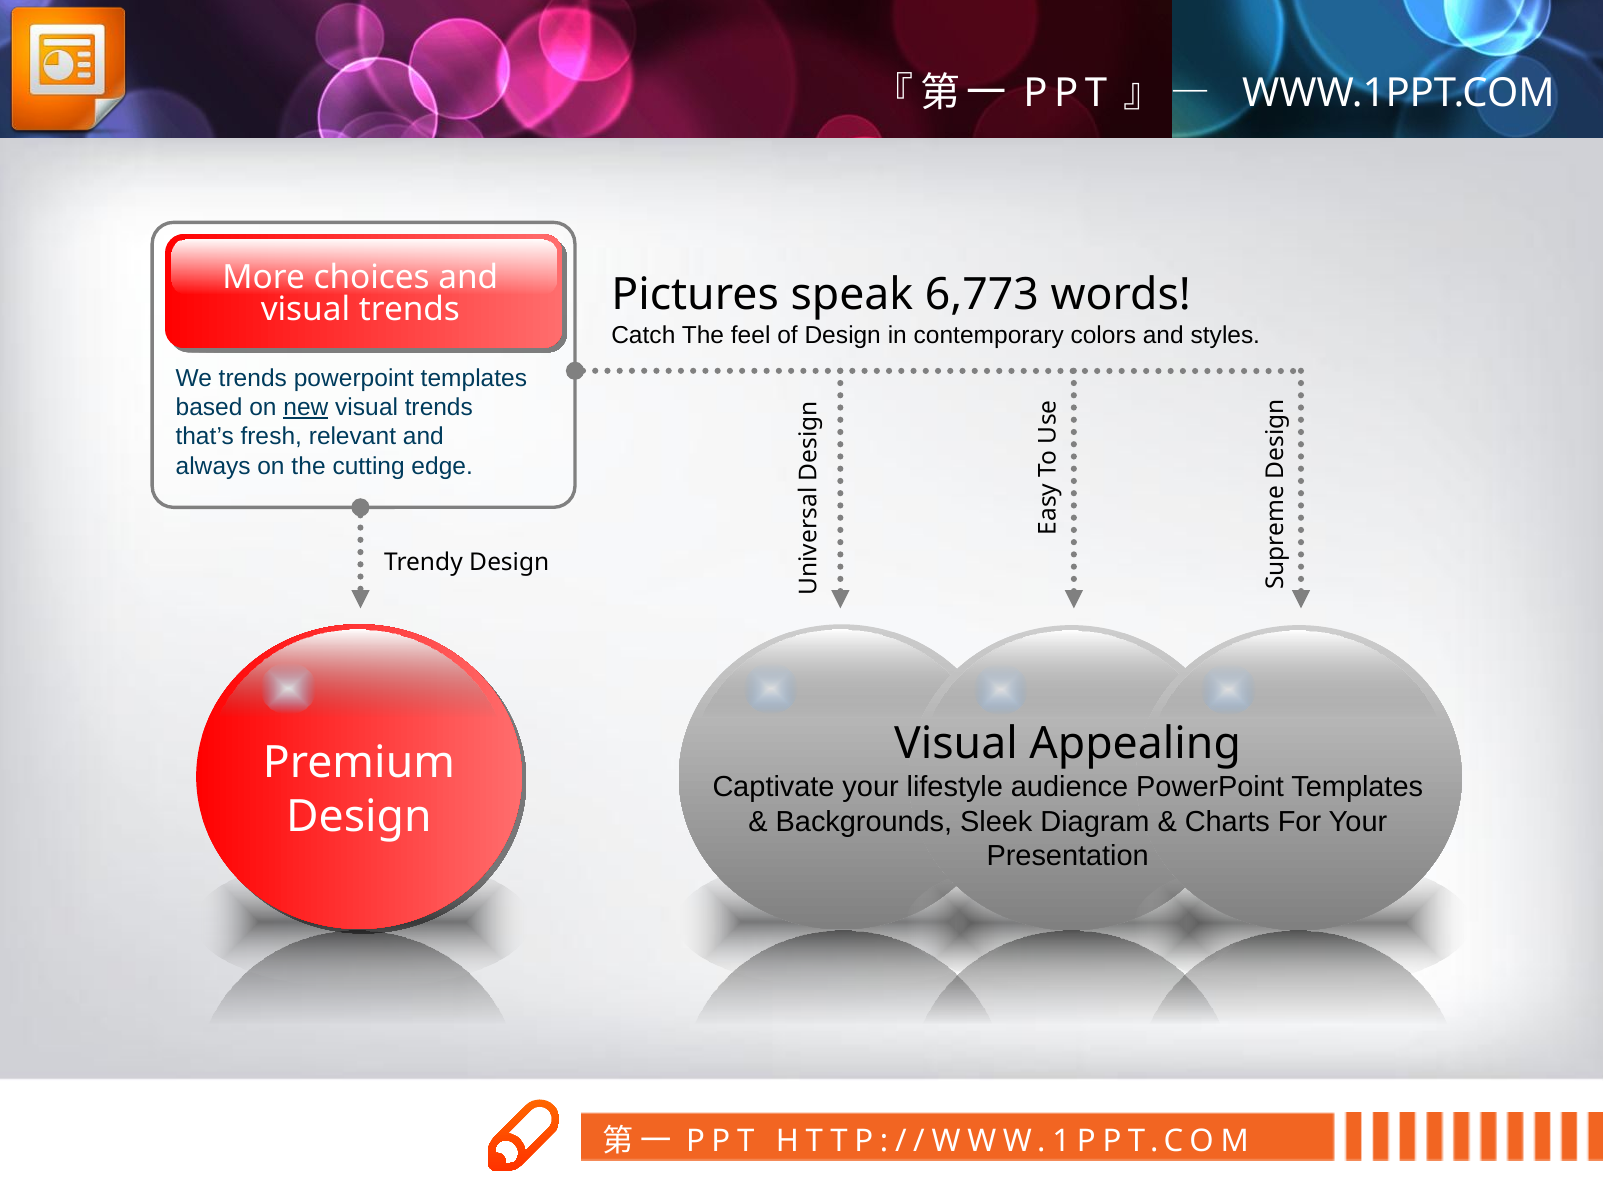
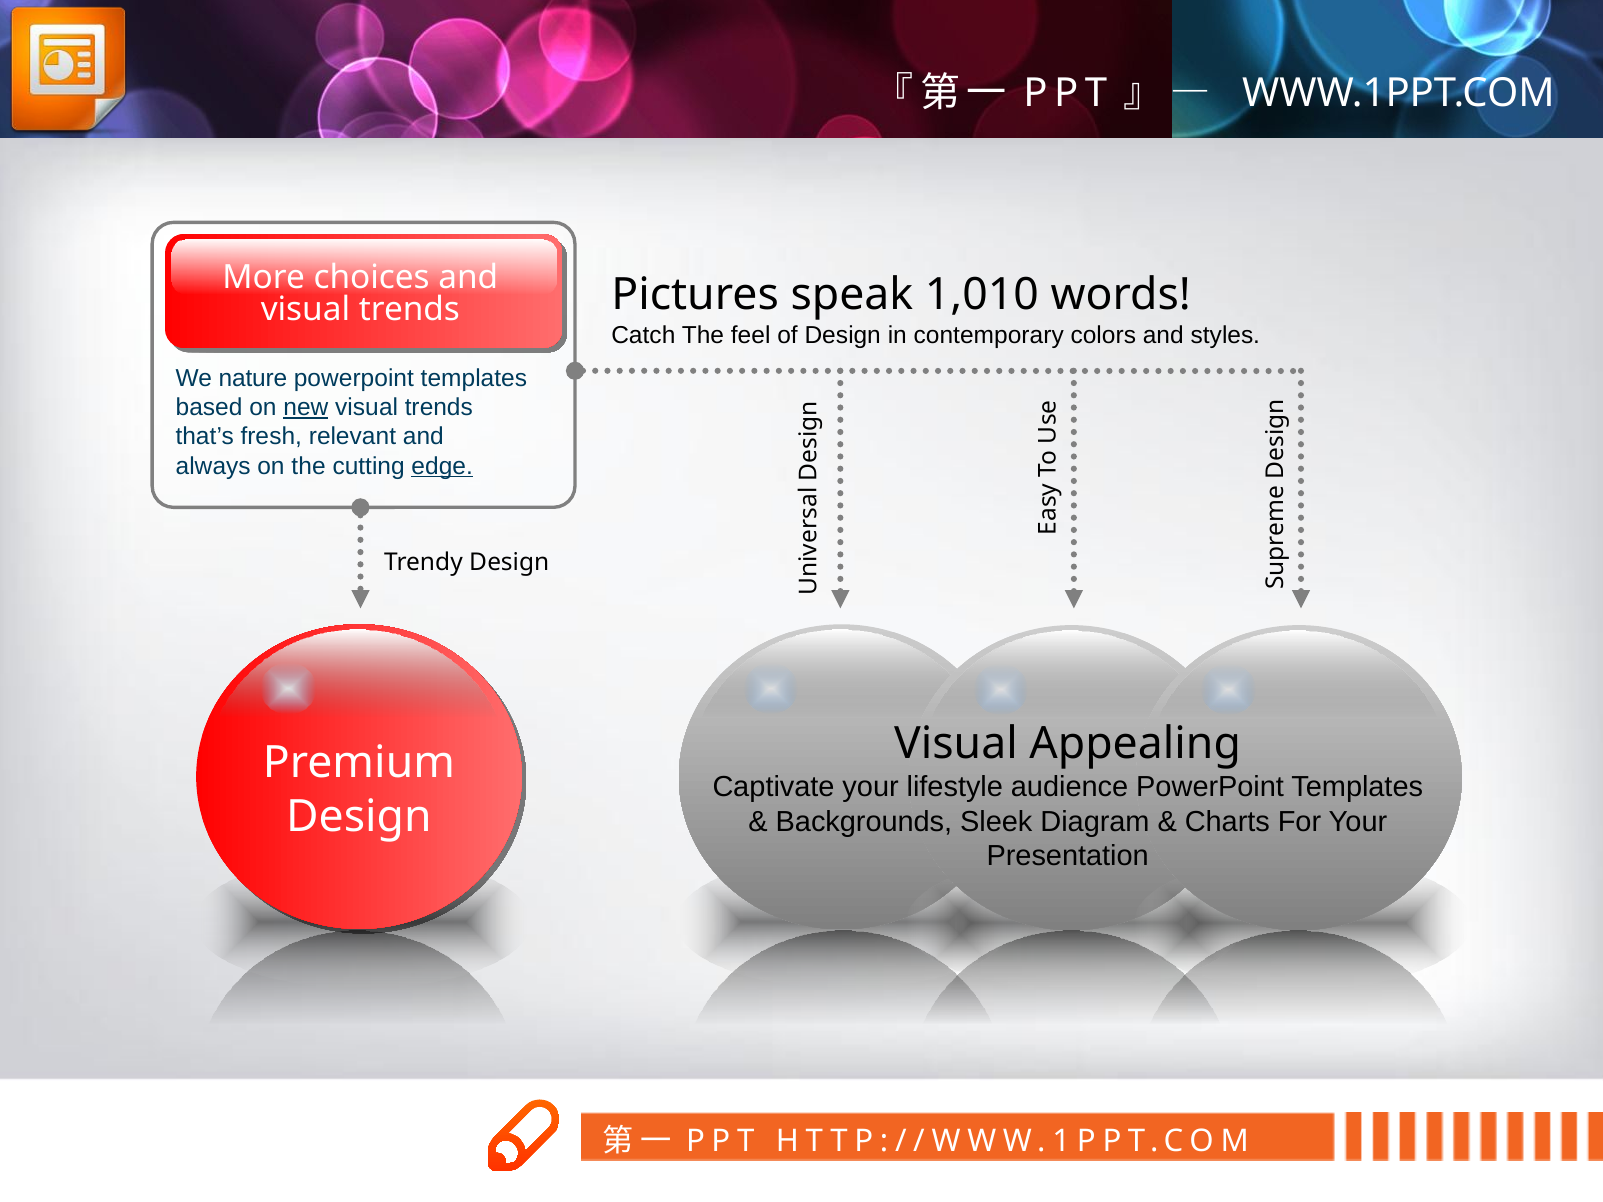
6,773: 6,773 -> 1,010 (982, 295)
We trends: trends -> nature (253, 378)
edge underline: none -> present (442, 466)
